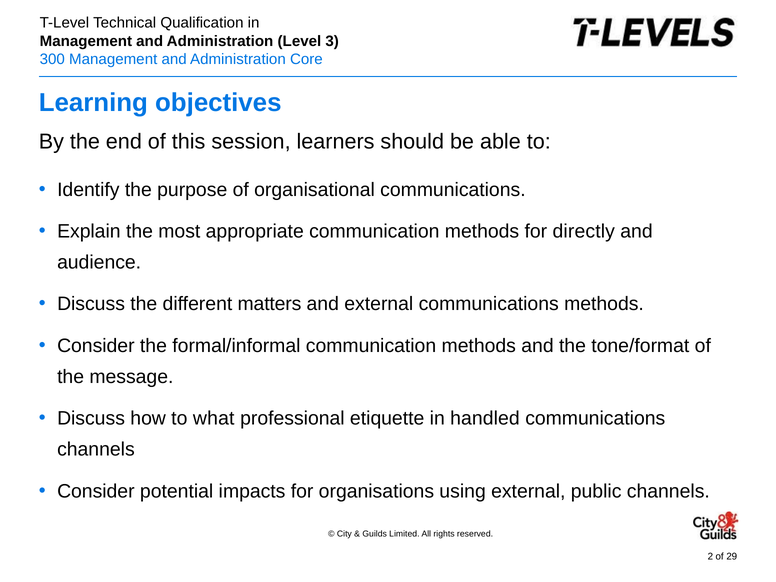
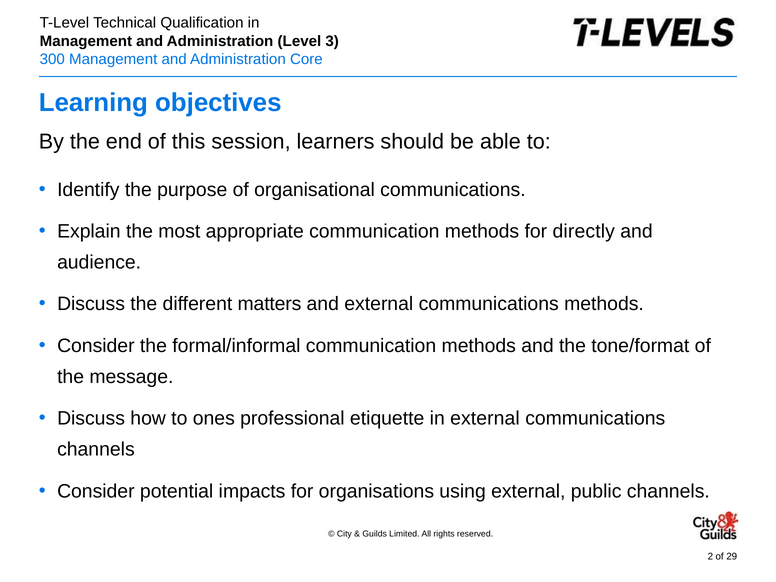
what: what -> ones (214, 418)
in handled: handled -> external (485, 418)
